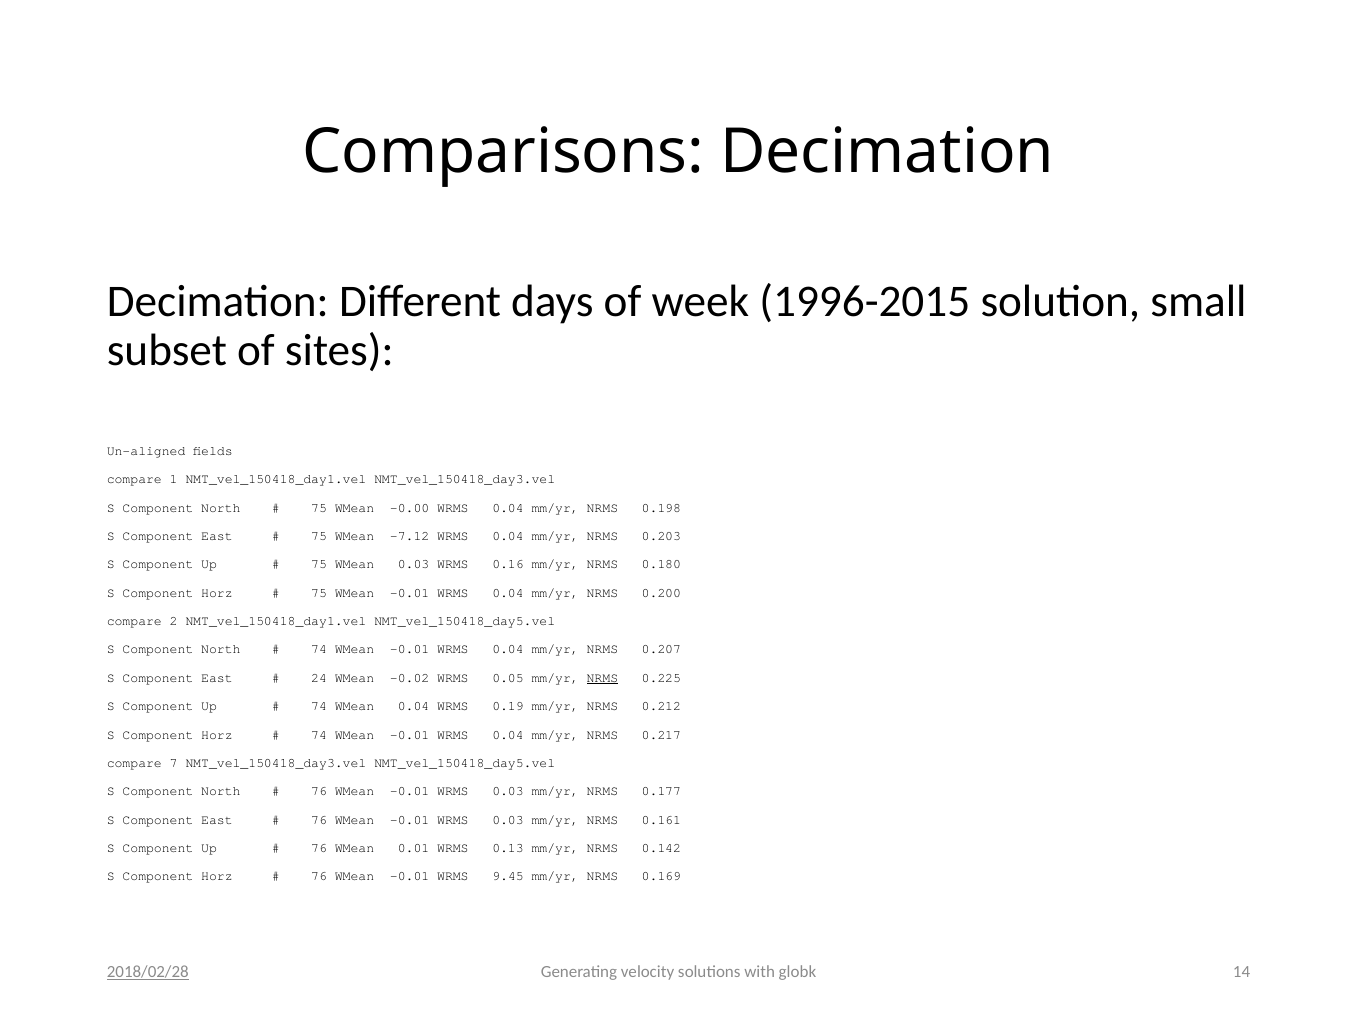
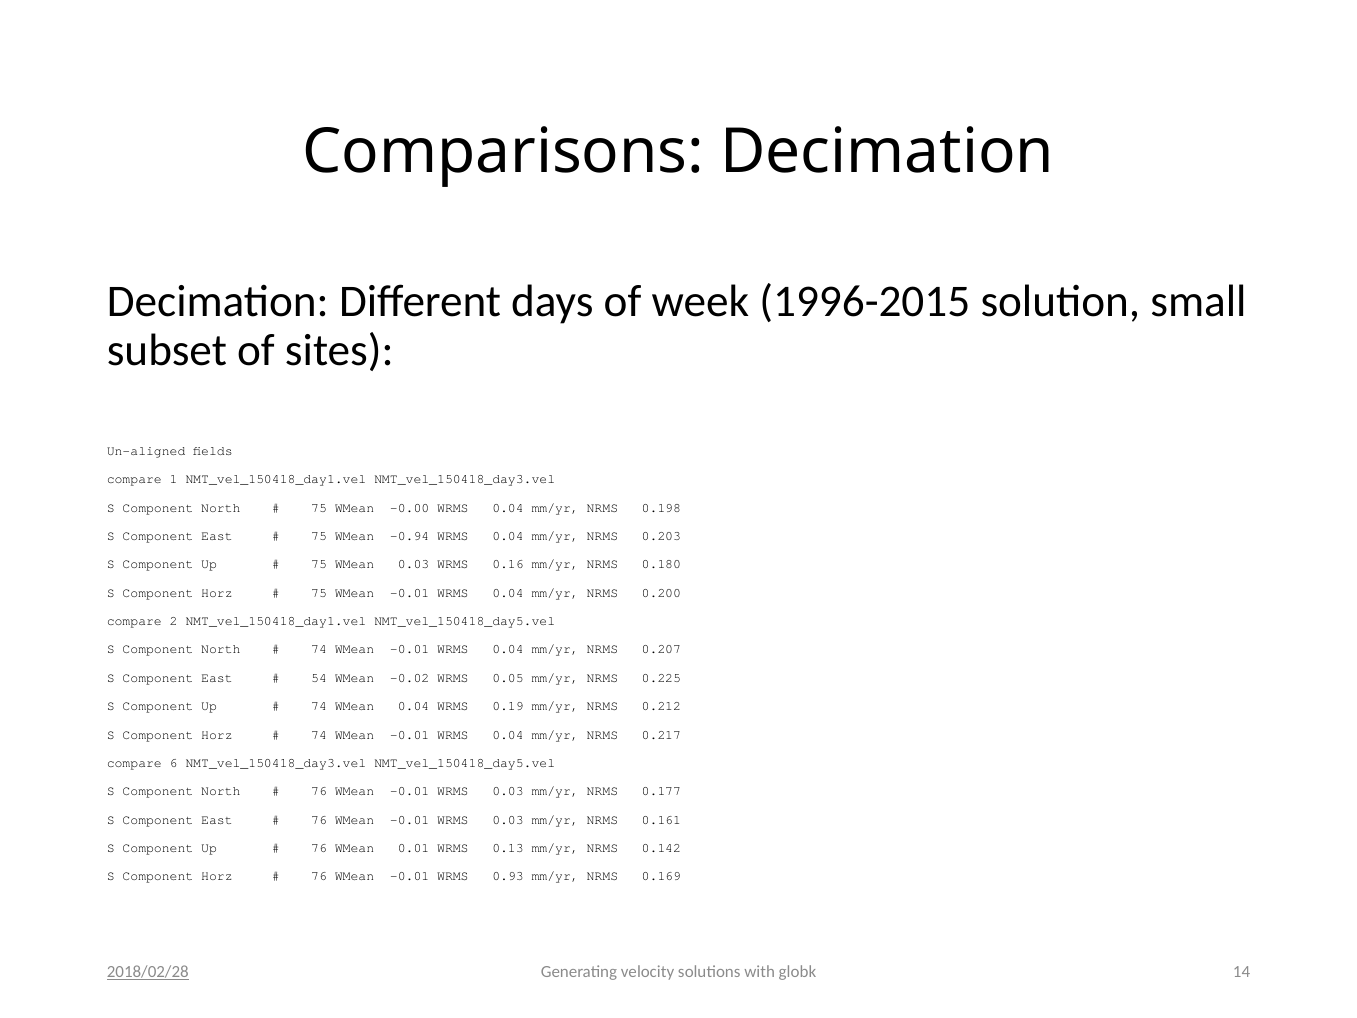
-7.12: -7.12 -> -0.94 (410, 536)
24: 24 -> 54 (319, 678)
NRMS underline: present -> none (602, 678)
7: 7 -> 6 (174, 763)
9.45: 9.45 -> 0.93 (508, 876)
